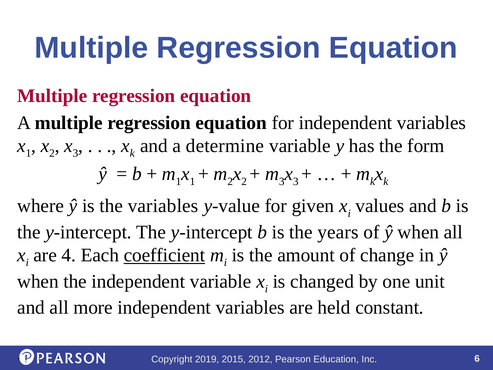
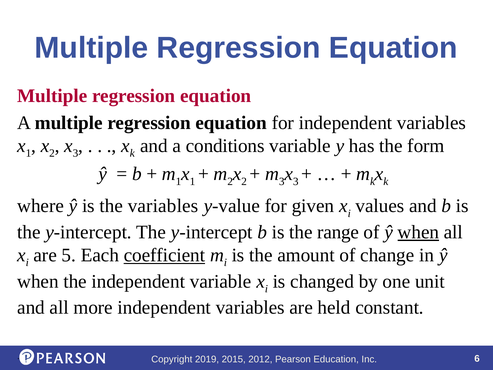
determine: determine -> conditions (225, 146)
years: years -> range (338, 232)
when underline: none -> present (418, 232)
4: 4 -> 5 (69, 255)
